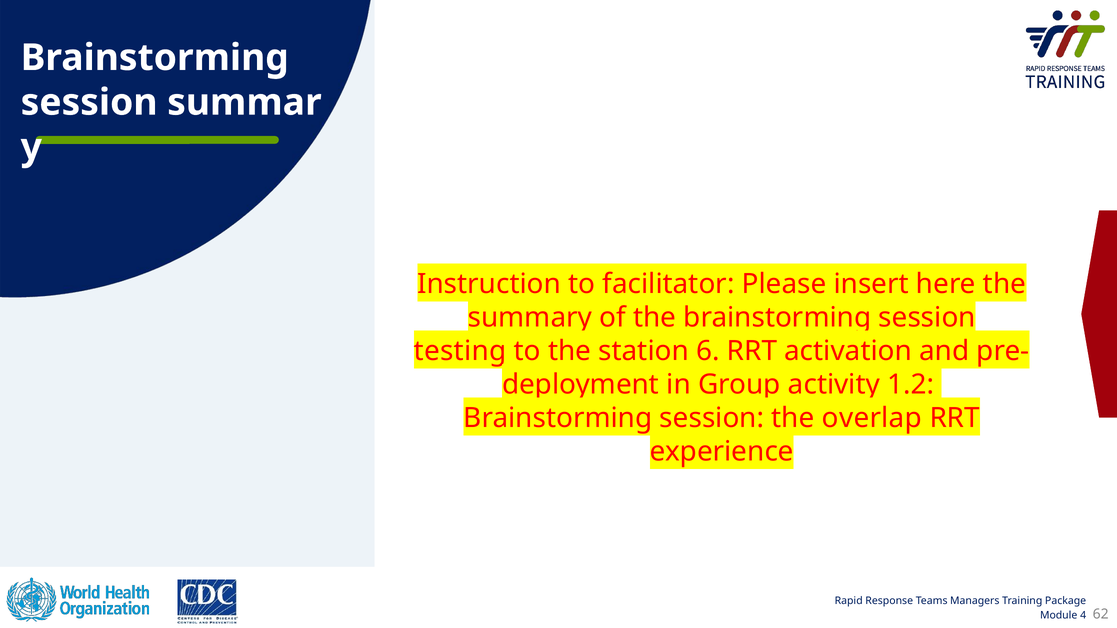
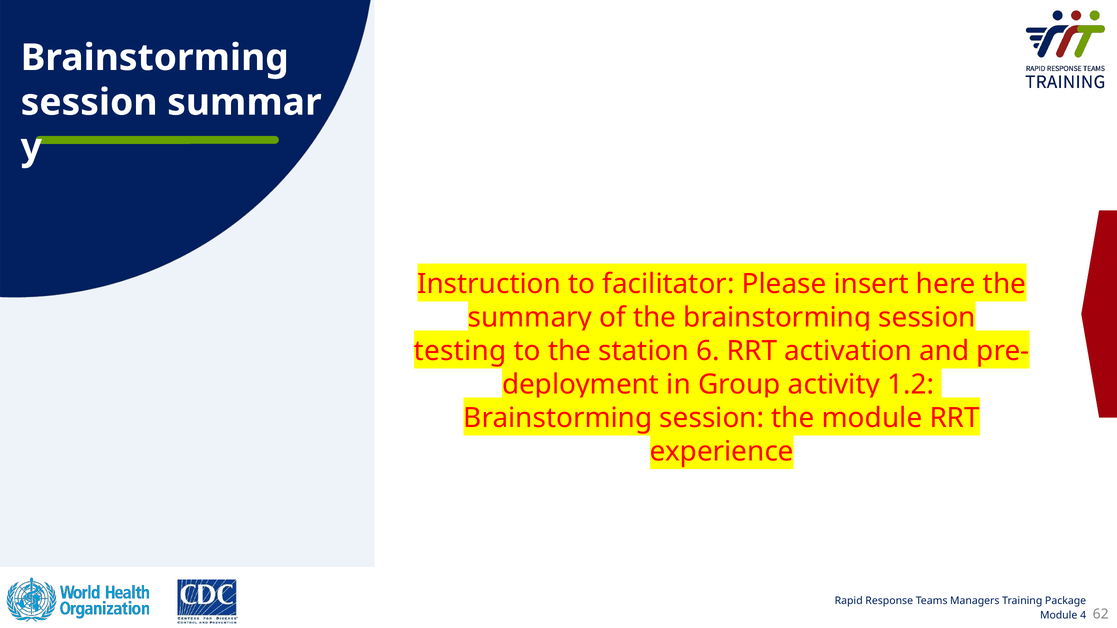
overlap: overlap -> module (872, 418)
